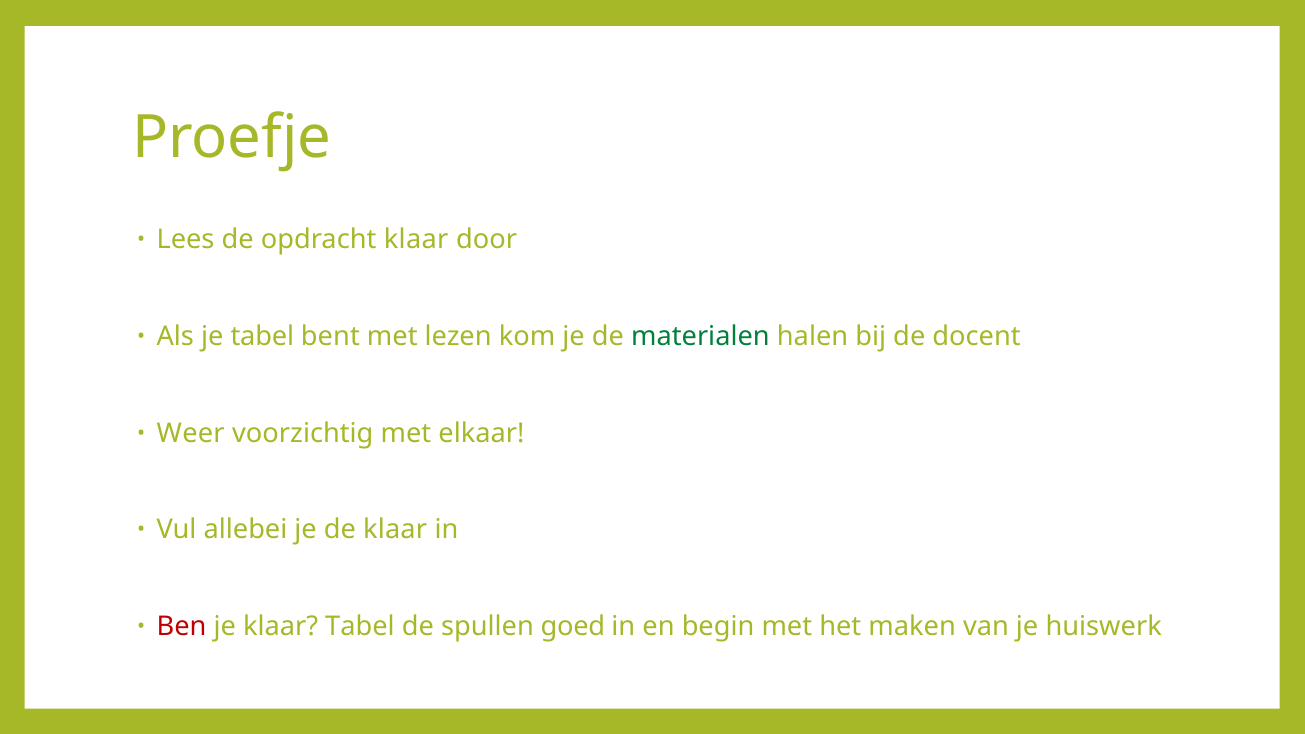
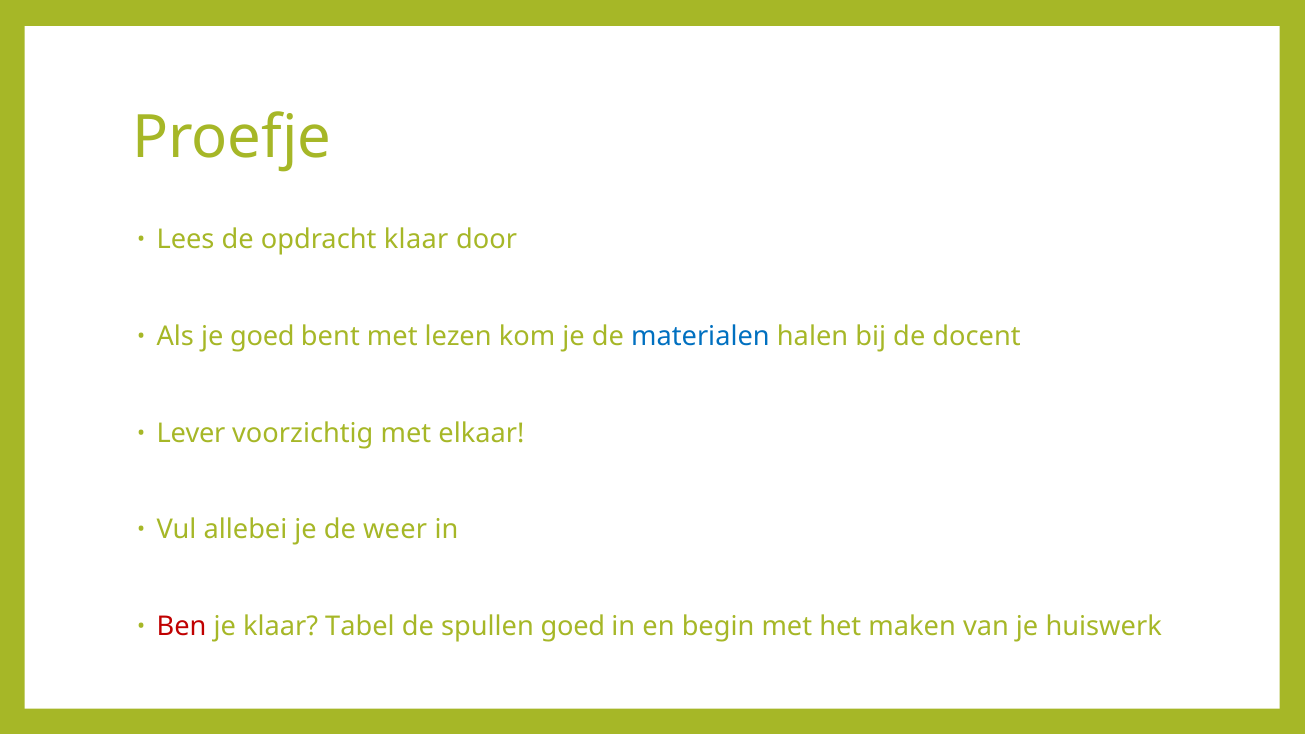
je tabel: tabel -> goed (262, 336)
materialen colour: green -> blue (700, 336)
Weer: Weer -> Lever (191, 433)
de klaar: klaar -> weer (395, 530)
